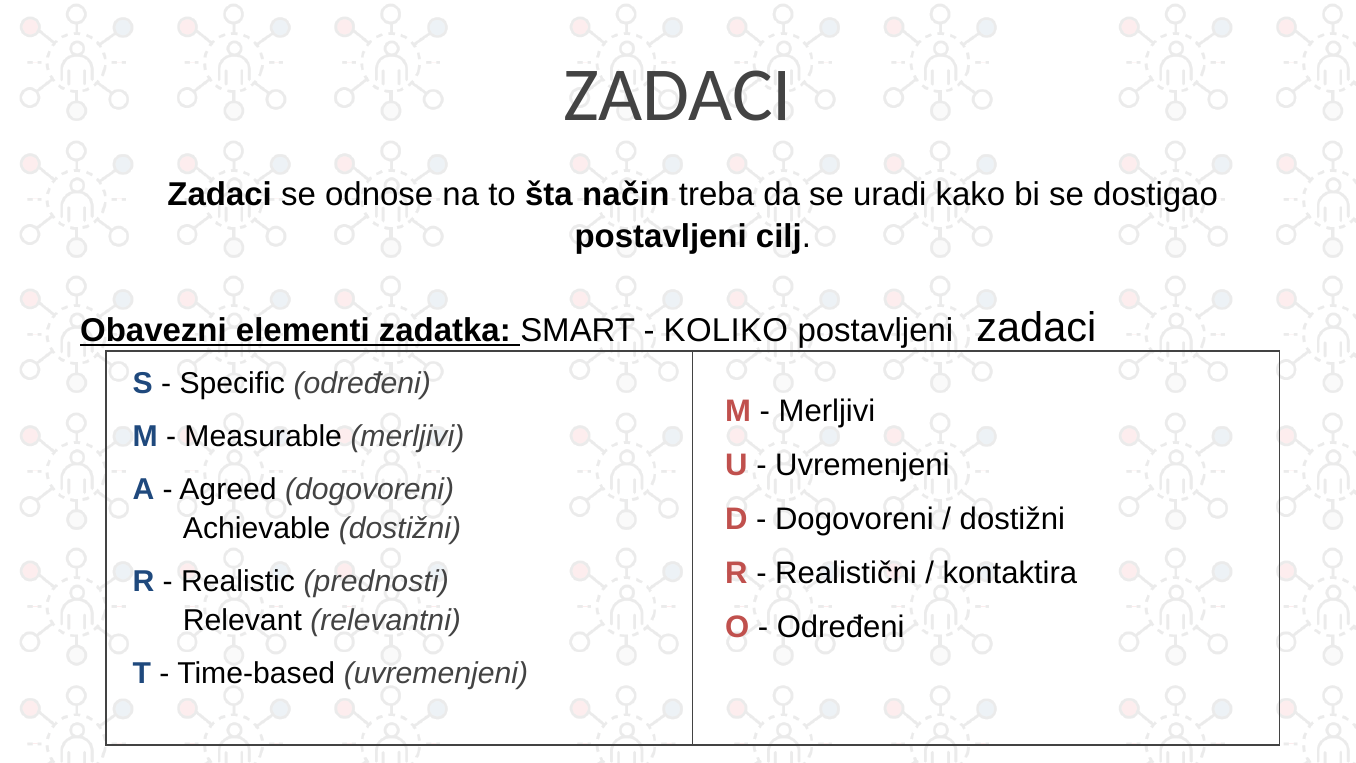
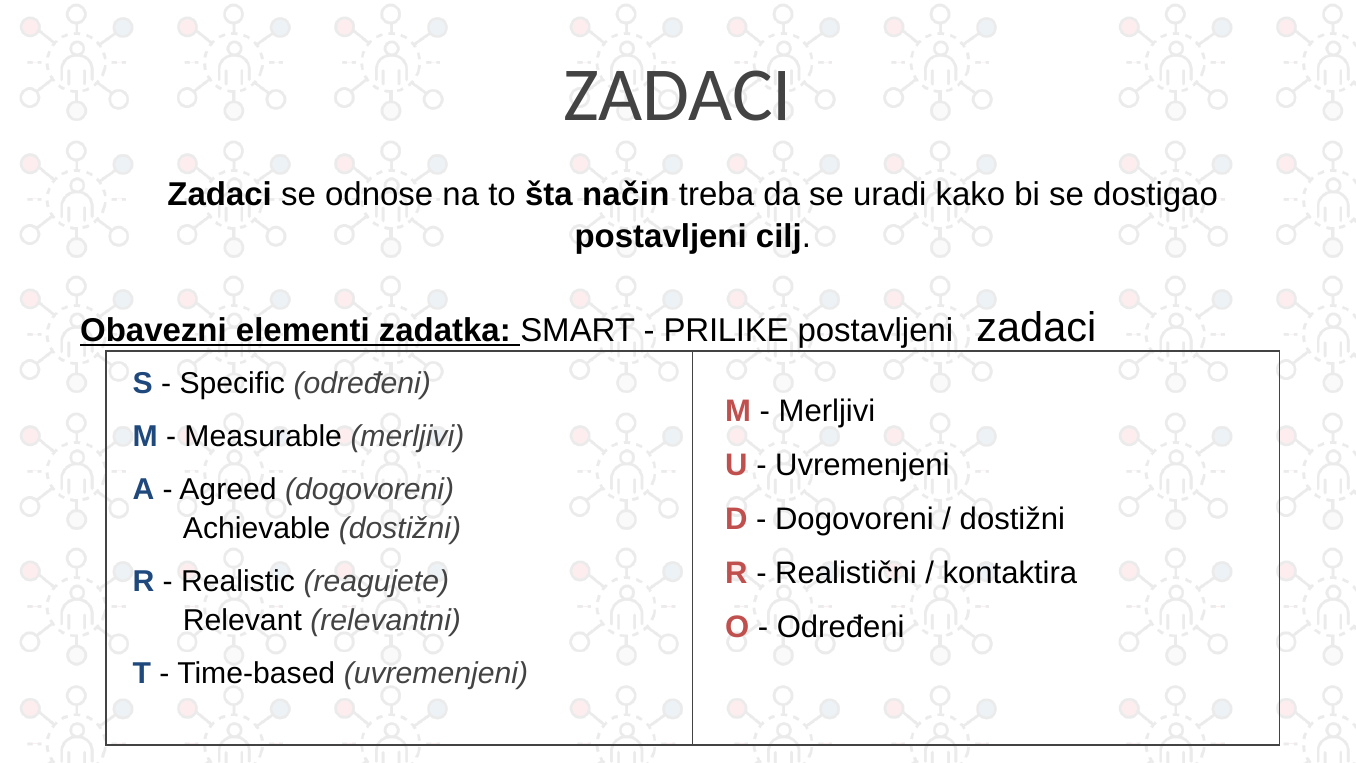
KOLIKO: KOLIKO -> PRILIKE (726, 330)
prednosti: prednosti -> reagujete (376, 581)
